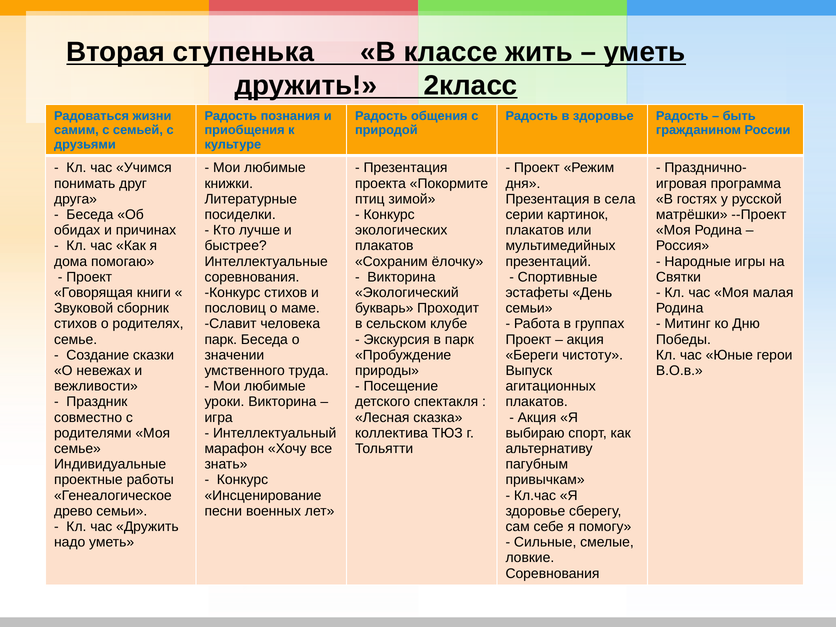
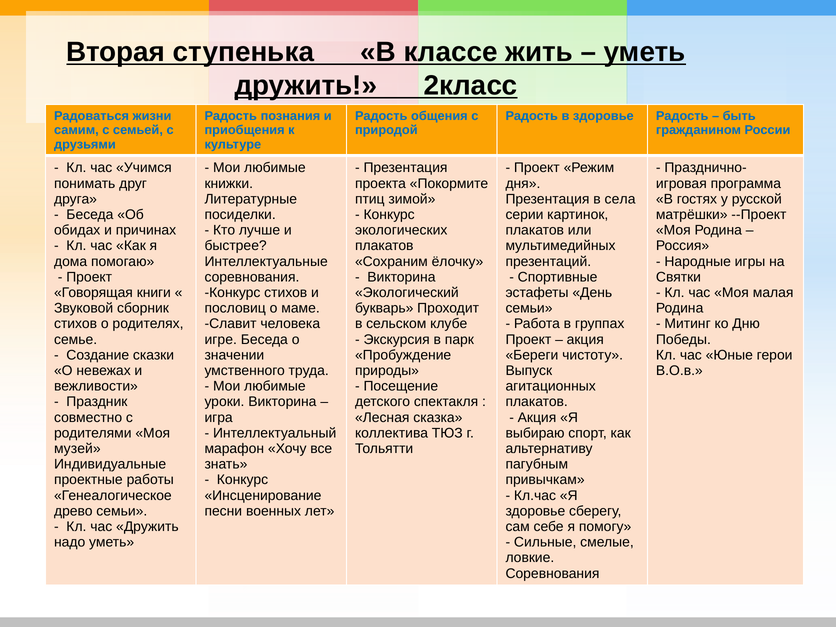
парк: парк -> игре (221, 339)
семье: семье -> музей (77, 449)
